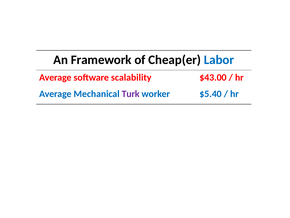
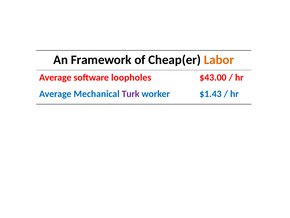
Labor colour: blue -> orange (219, 60)
scalability: scalability -> loopholes (131, 77)
$5.40: $5.40 -> $1.43 (211, 94)
